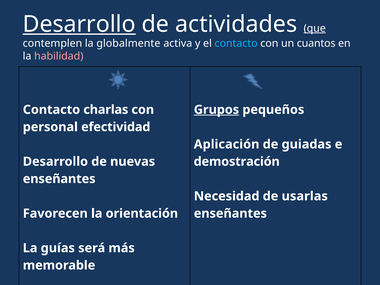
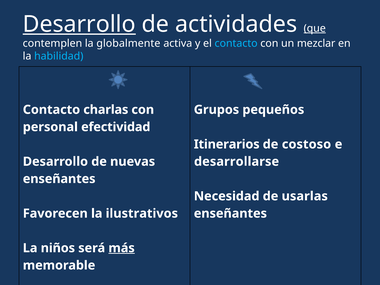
cuantos: cuantos -> mezclar (316, 43)
habilidad colour: pink -> light blue (59, 56)
Grupos underline: present -> none (216, 110)
Aplicación: Aplicación -> Itinerarios (227, 144)
guiadas: guiadas -> costoso (306, 144)
demostración: demostración -> desarrollarse (237, 162)
orientación: orientación -> ilustrativos (142, 213)
guías: guías -> niños (58, 248)
más underline: none -> present (122, 248)
